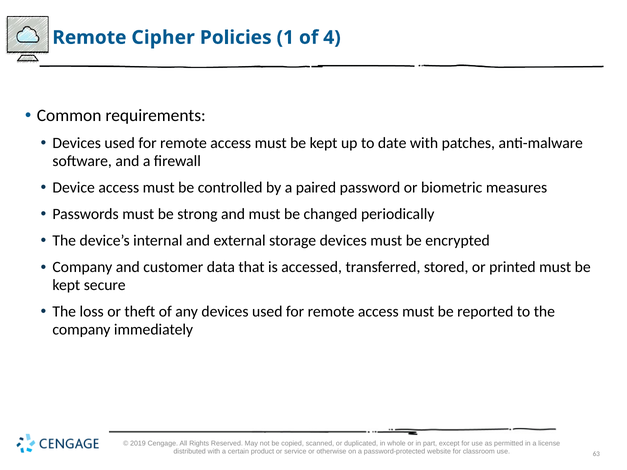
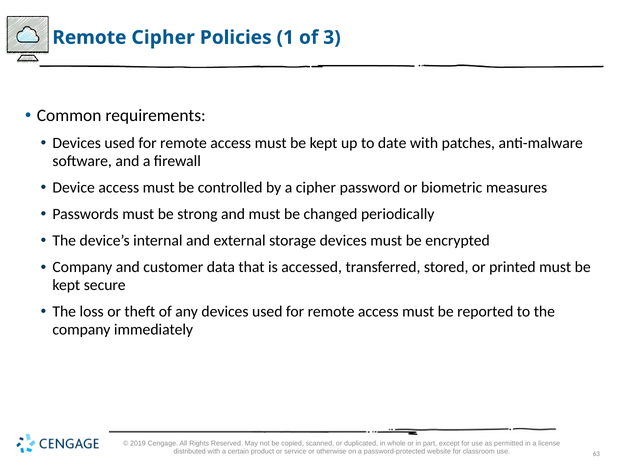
4: 4 -> 3 (332, 38)
a paired: paired -> cipher (316, 188)
